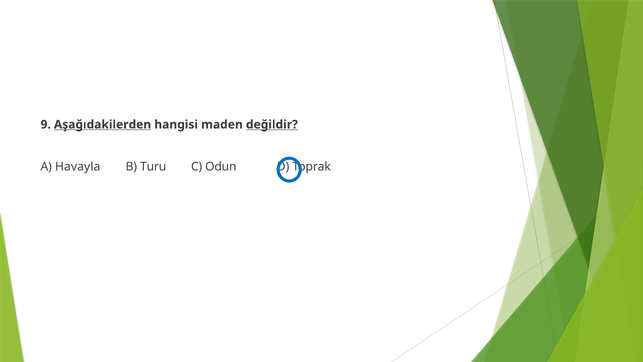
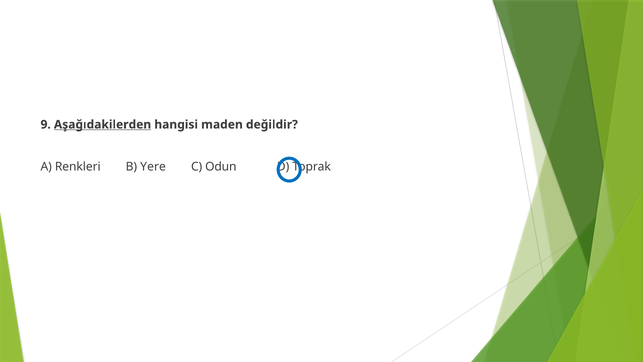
değildir underline: present -> none (272, 124)
Havayla: Havayla -> Renkleri (78, 167)
Turu: Turu -> Yere (153, 167)
